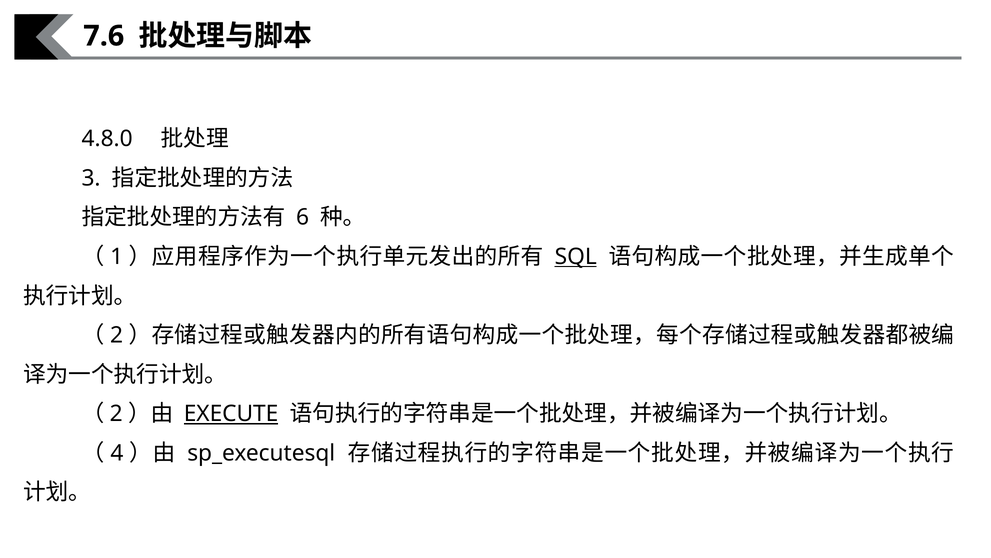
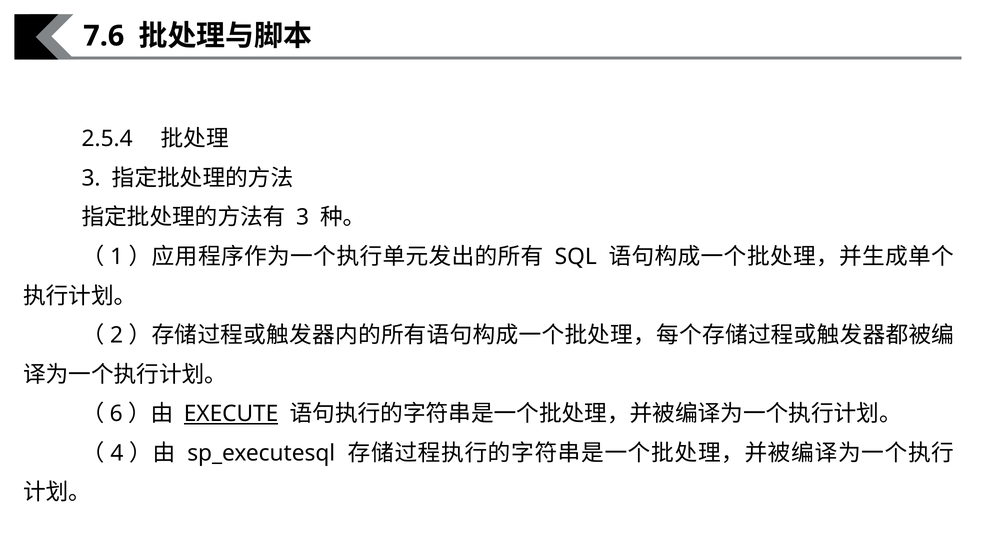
4.8.0: 4.8.0 -> 2.5.4 (107, 139)
6: 6 -> 3 (303, 217)
SQL underline: present -> none (576, 257)
2: 2 -> 6 (116, 413)
